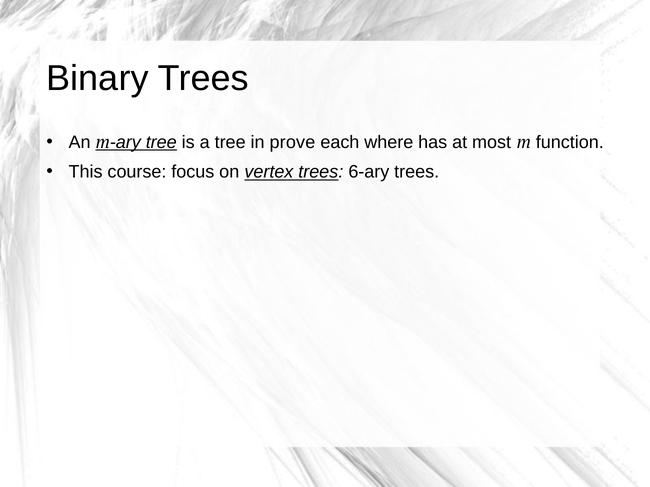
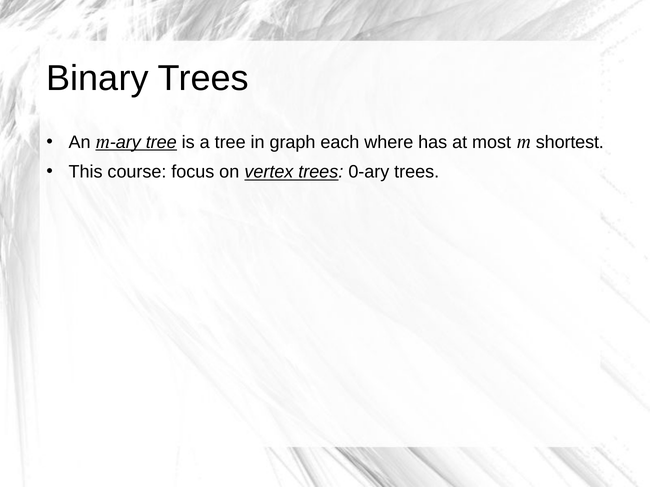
prove: prove -> graph (293, 142)
function: function -> shortest (570, 142)
6-ary: 6-ary -> 0-ary (369, 172)
